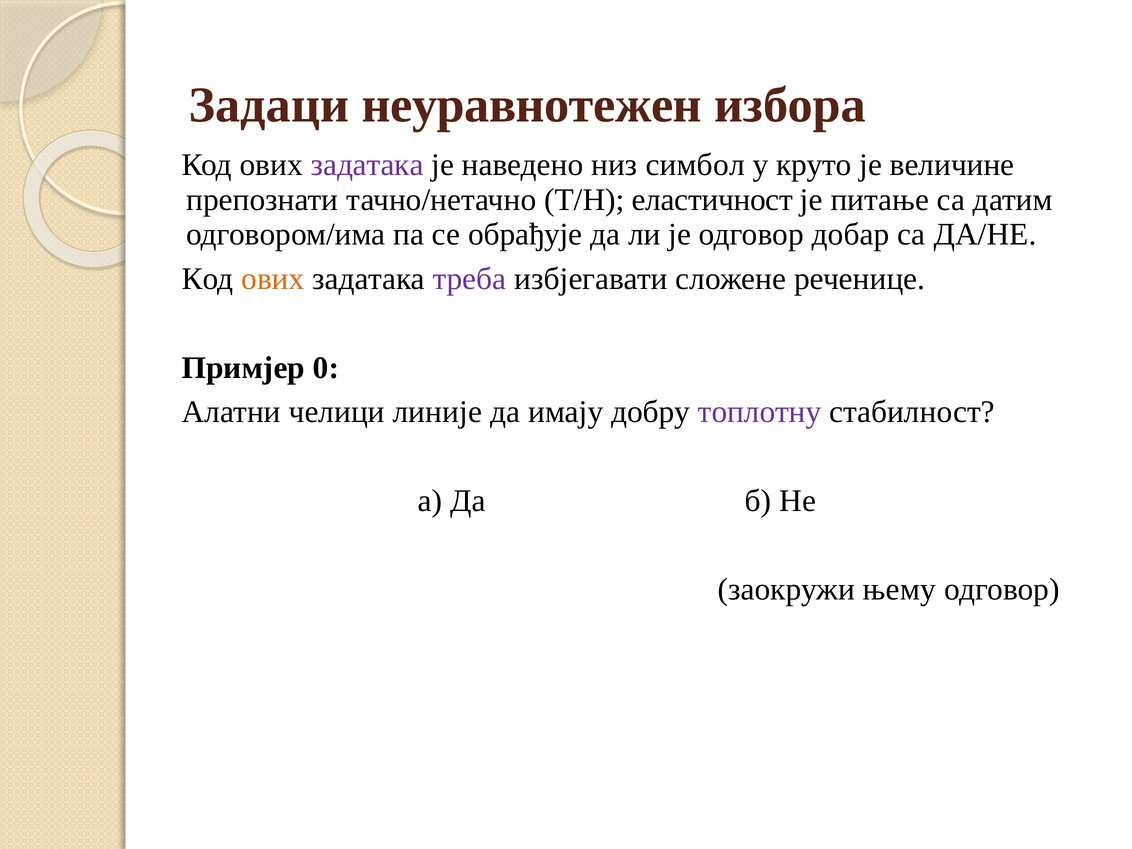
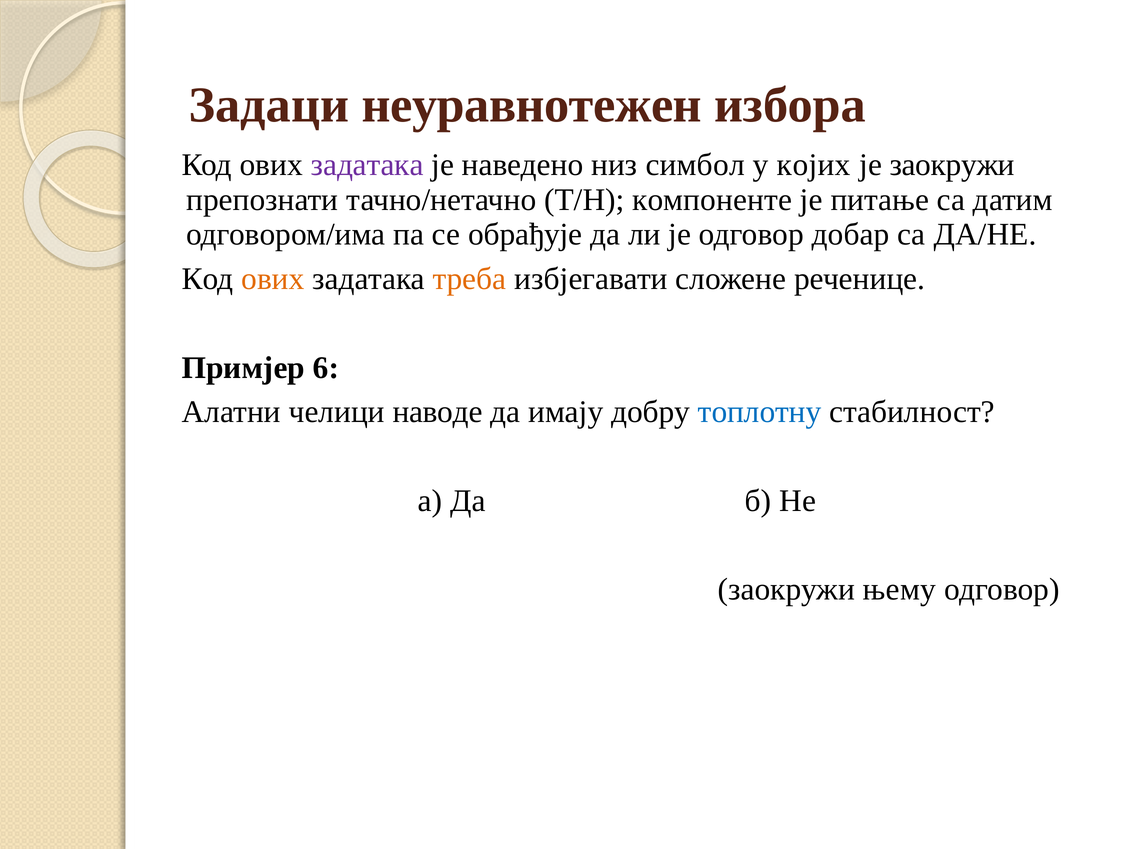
круто: круто -> којих (814, 165)
је величине: величине -> заокружи (952, 165)
еластичност: еластичност -> компоненте (712, 200)
треба colour: purple -> orange (470, 279)
0: 0 -> 6 (326, 368)
линије: линије -> наводе (438, 412)
топлотну colour: purple -> blue (760, 412)
